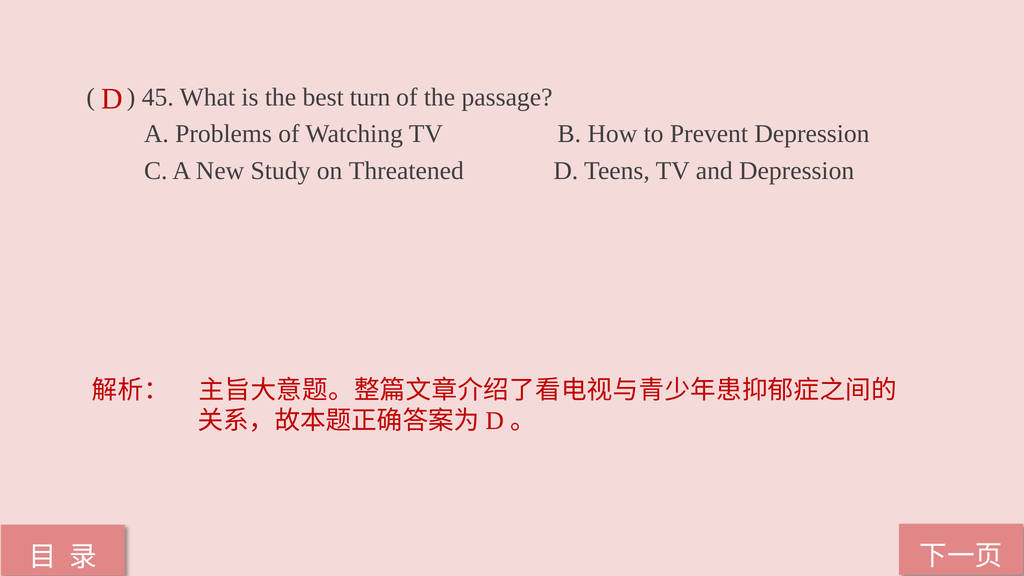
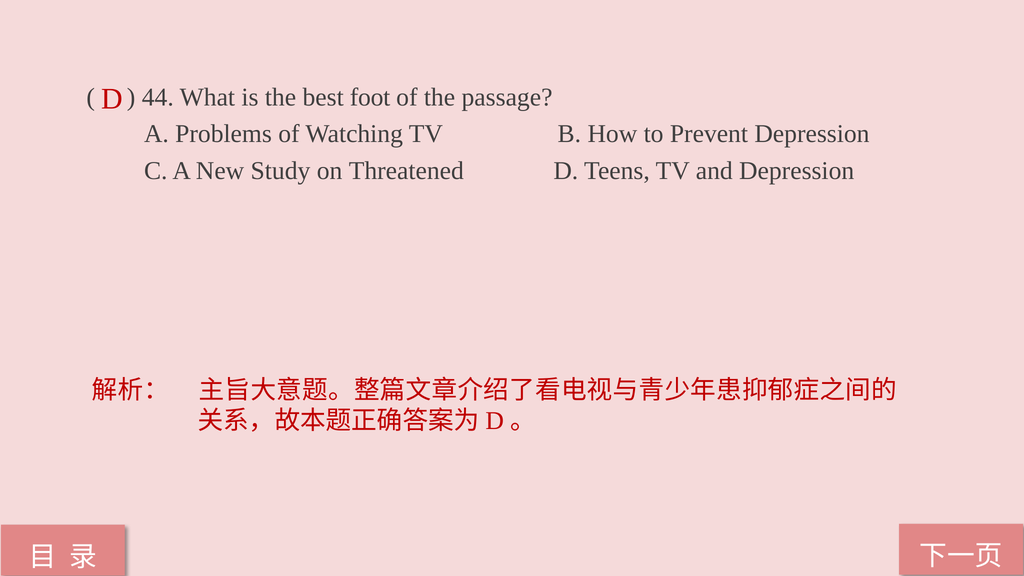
45: 45 -> 44 (158, 97)
turn: turn -> foot (370, 97)
